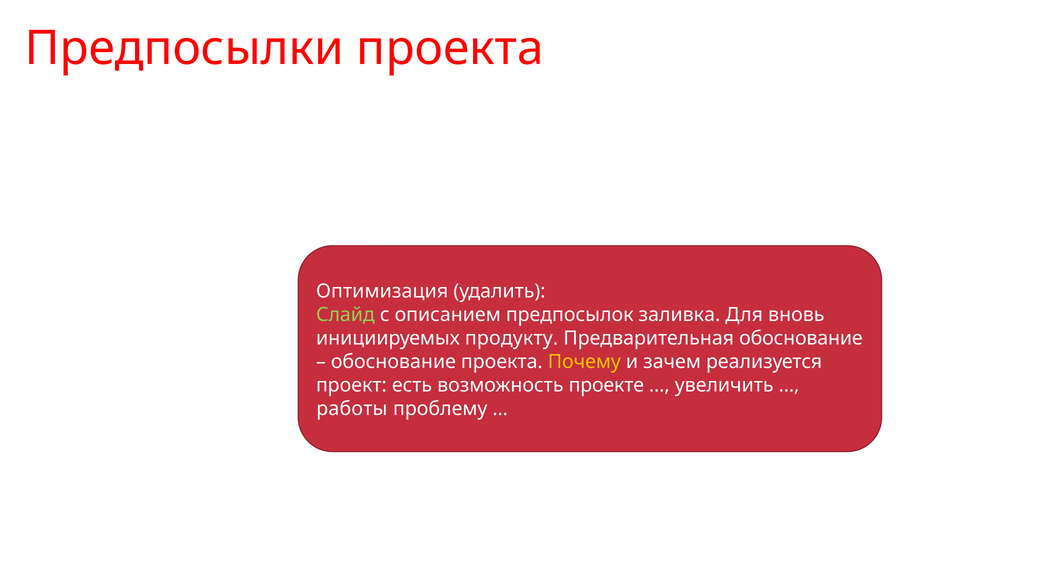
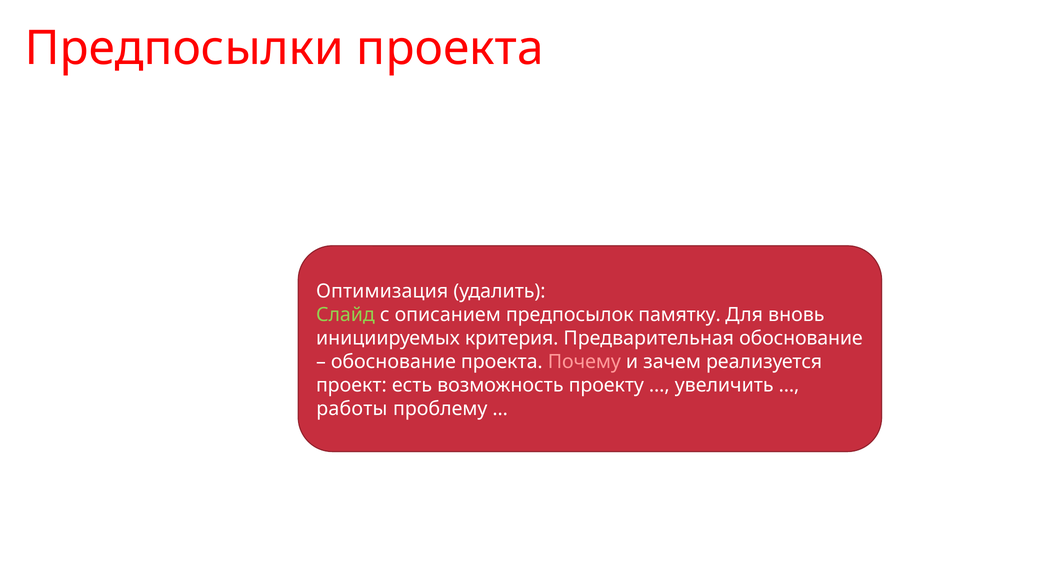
заливка: заливка -> памятку (680, 315)
продукту: продукту -> критерия (512, 338)
Почему colour: yellow -> pink (584, 362)
проекте: проекте -> проекту (606, 385)
